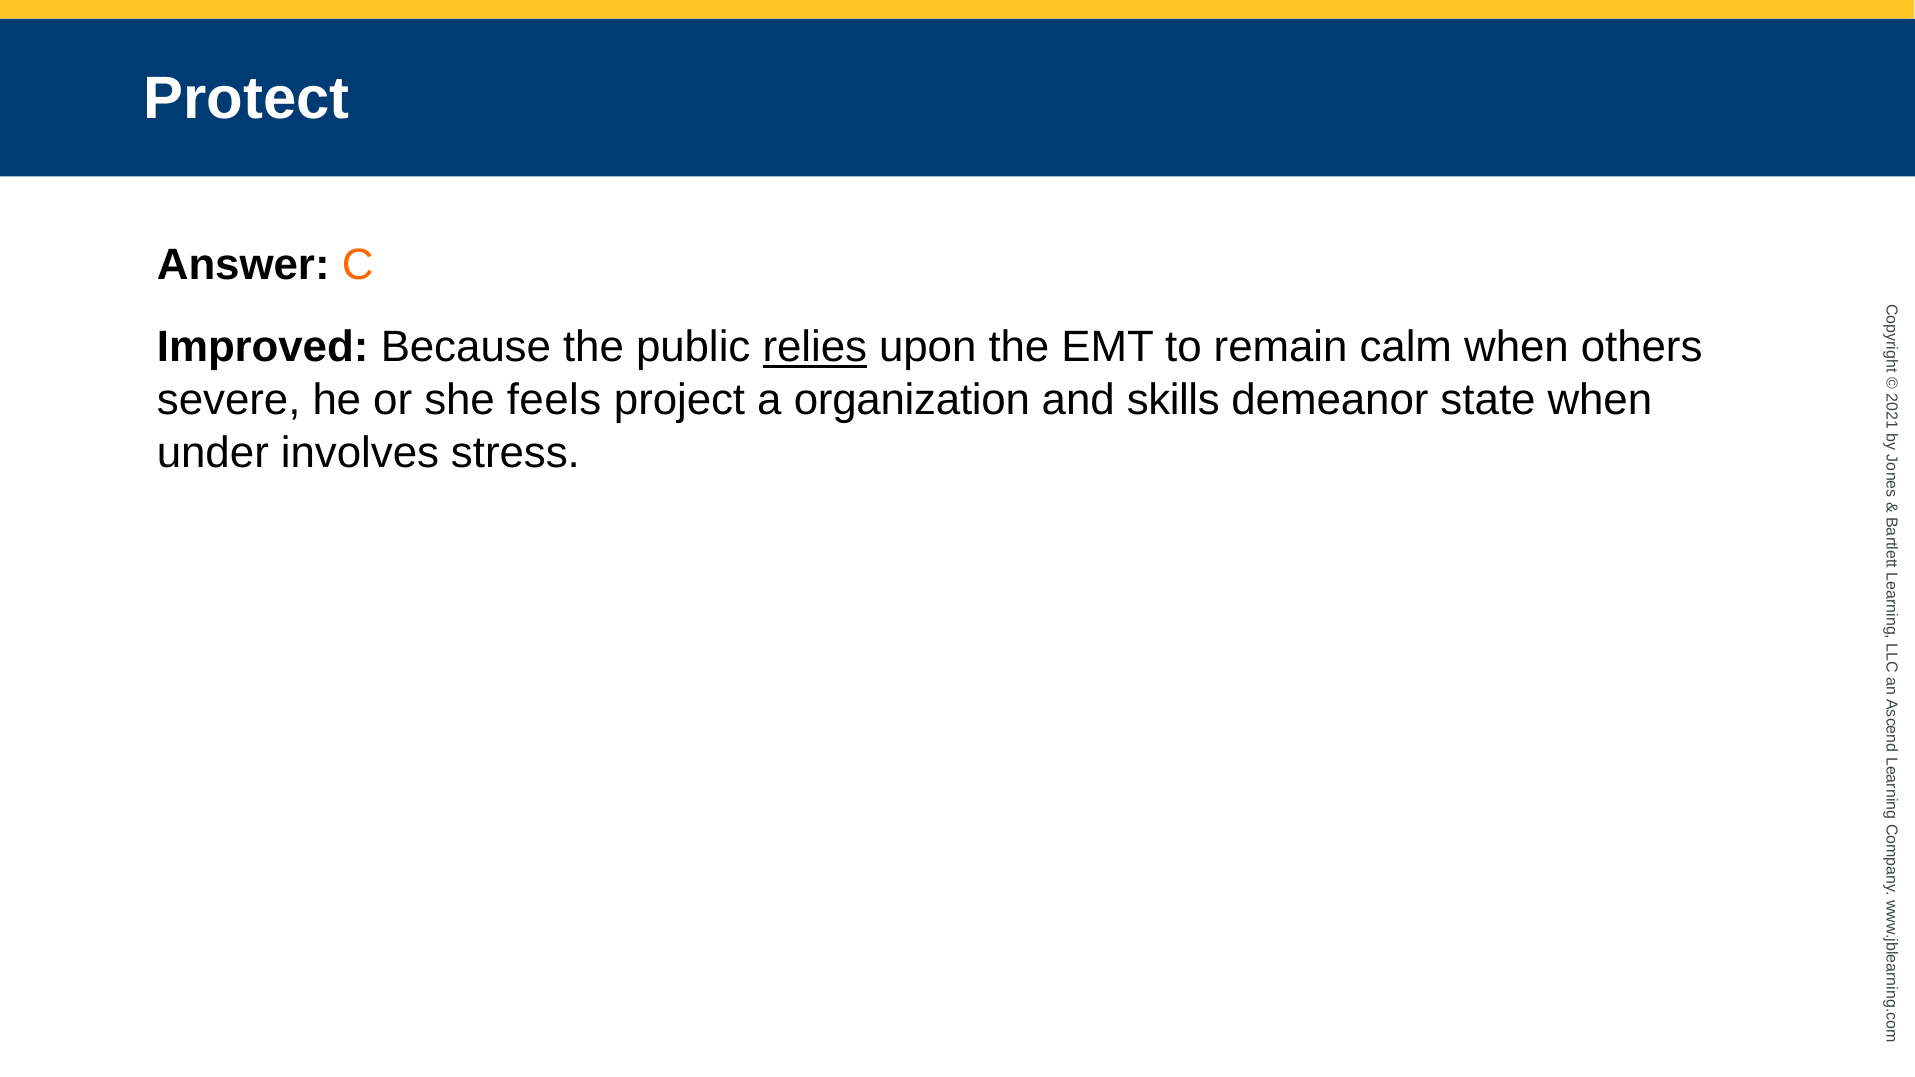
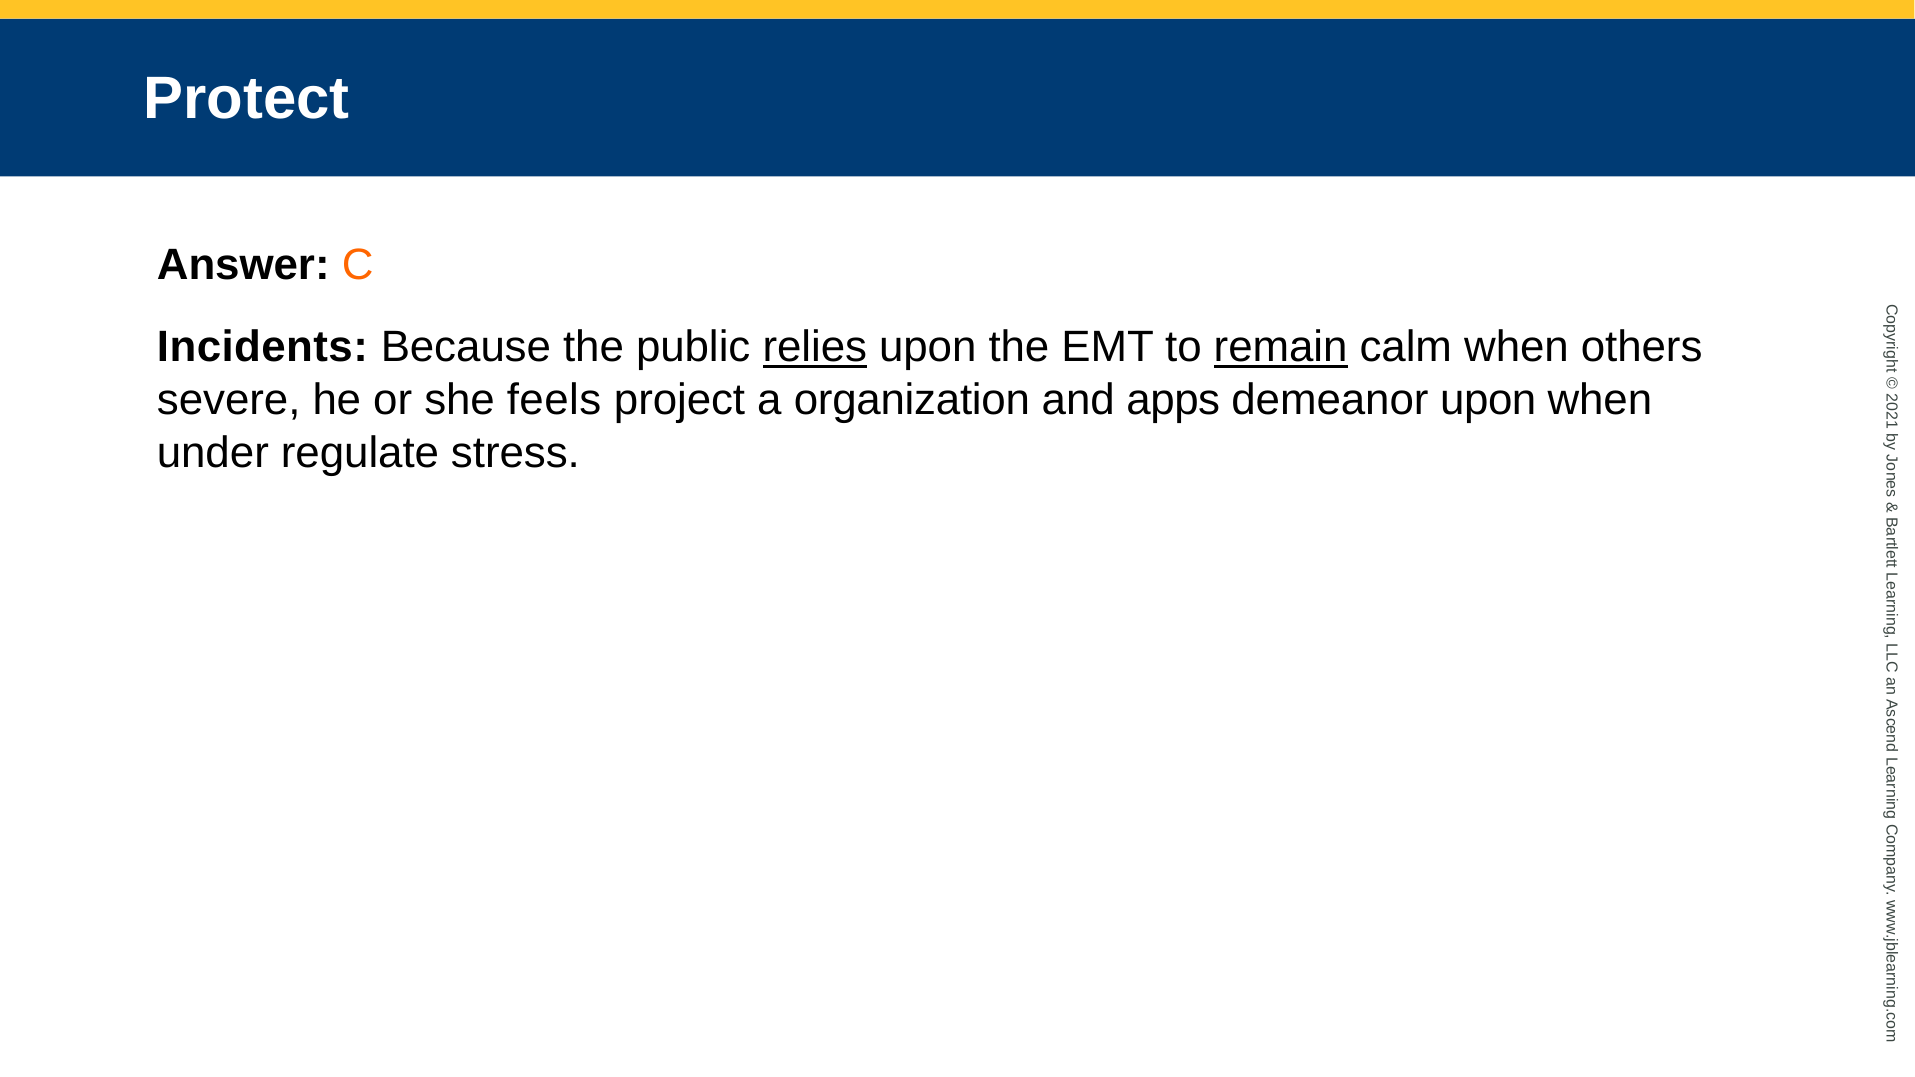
Improved: Improved -> Incidents (262, 348)
remain underline: none -> present (1281, 348)
skills: skills -> apps (1173, 400)
demeanor state: state -> upon (1488, 400)
involves: involves -> regulate (360, 453)
